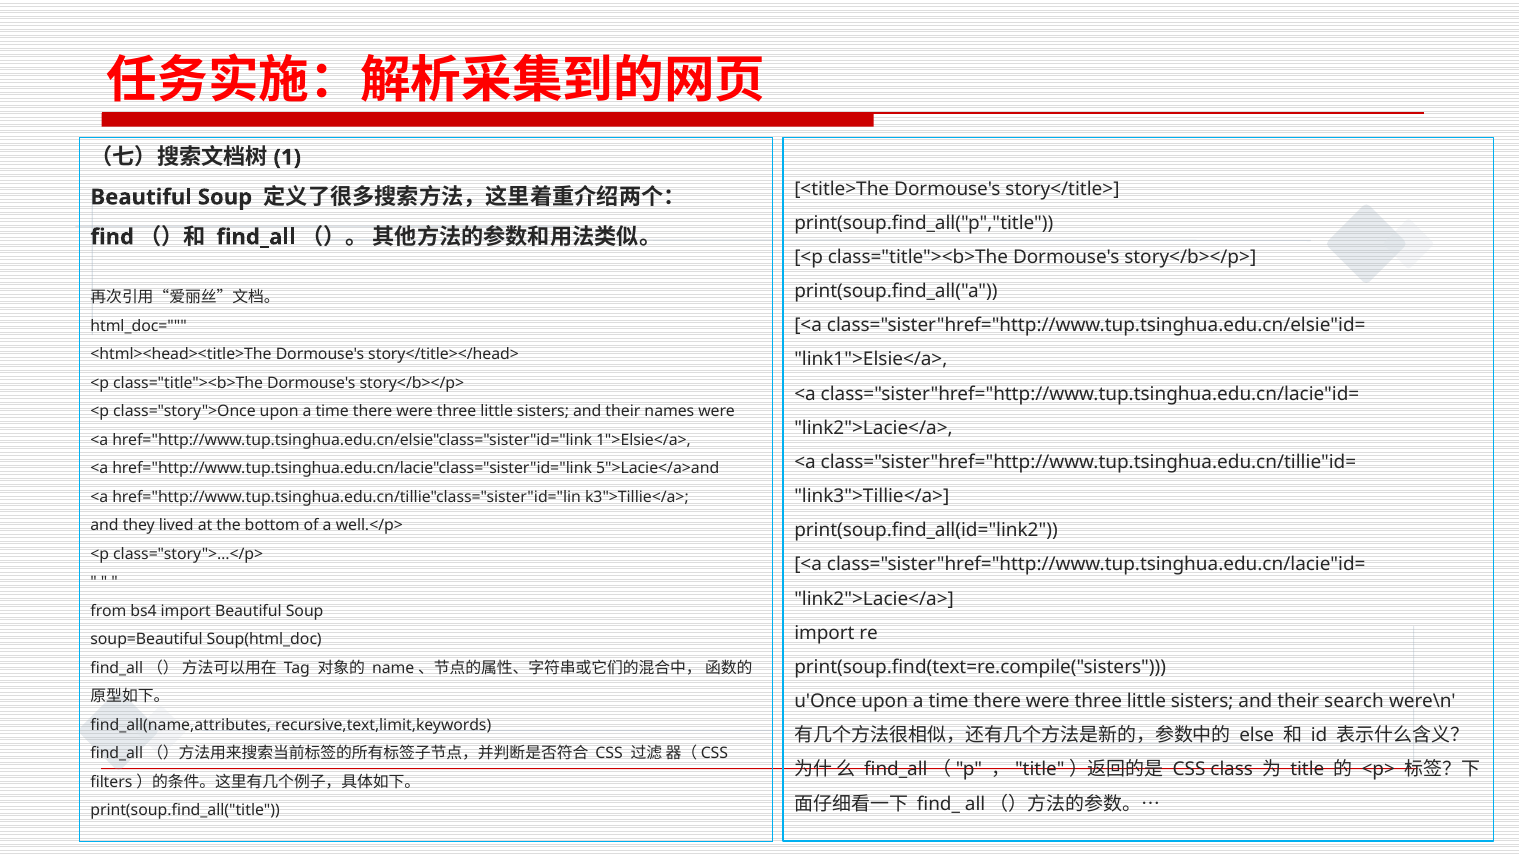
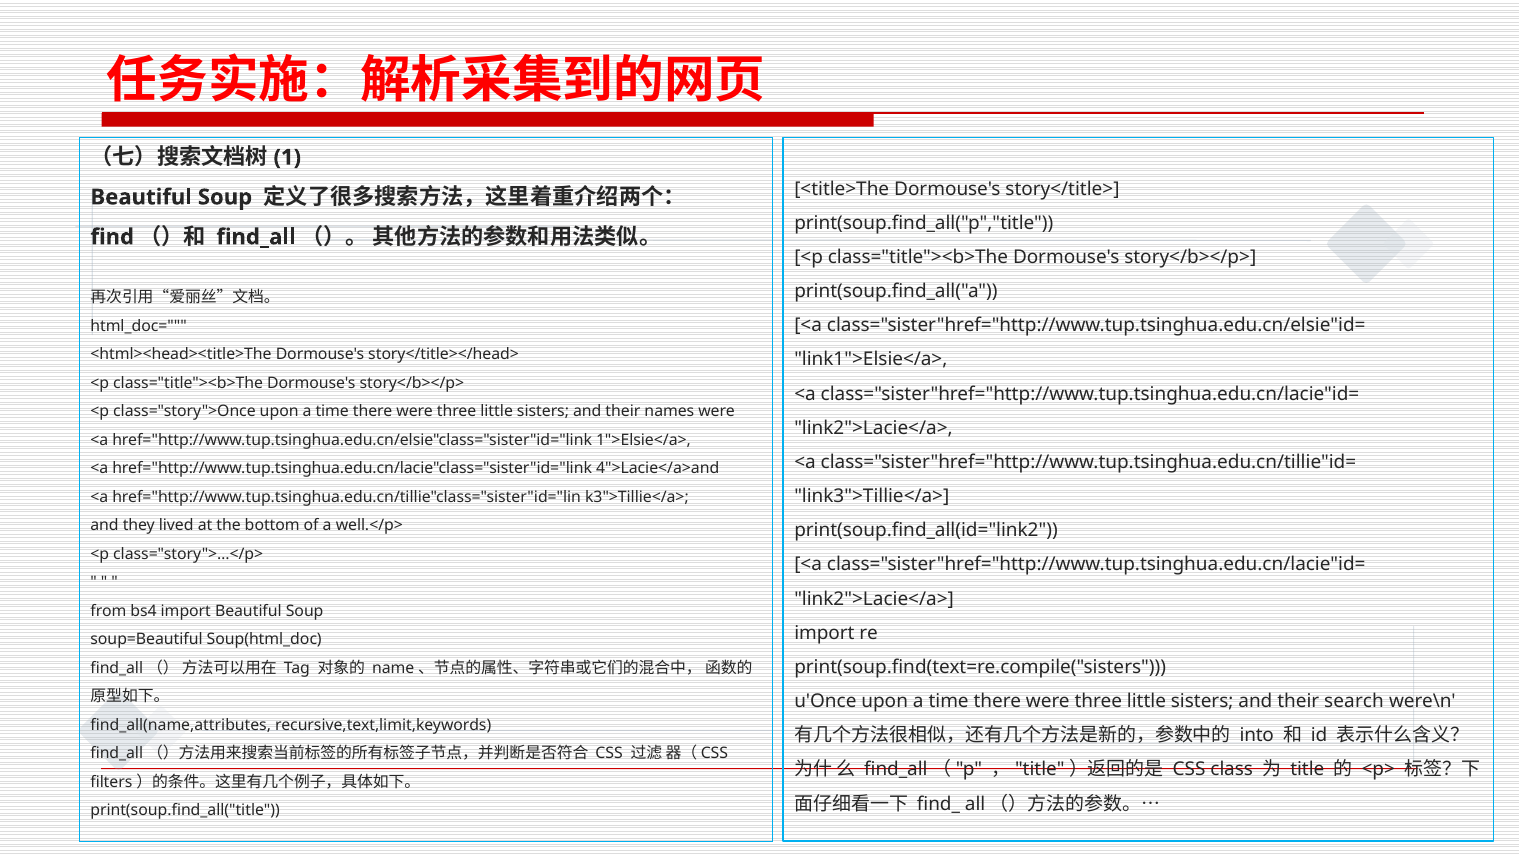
5">Lacie</a>and: 5">Lacie</a>and -> 4">Lacie</a>and (658, 469)
else: else -> into (1257, 736)
